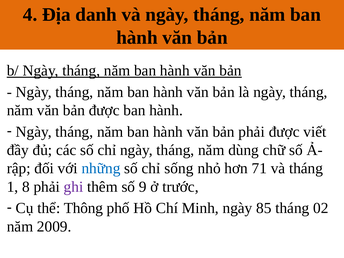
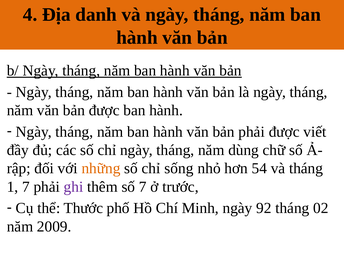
những colour: blue -> orange (101, 168)
71: 71 -> 54 (259, 168)
1 8: 8 -> 7 (26, 187)
số 9: 9 -> 7 (143, 187)
Thông: Thông -> Thước (83, 208)
85: 85 -> 92 (264, 208)
